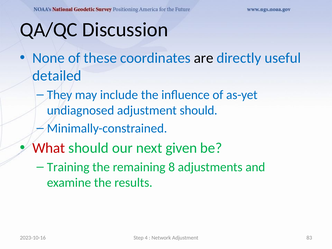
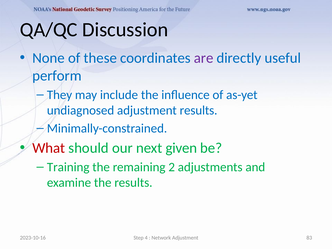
are colour: black -> purple (204, 58)
detailed: detailed -> perform (57, 76)
adjustment should: should -> results (199, 110)
8: 8 -> 2 (172, 167)
